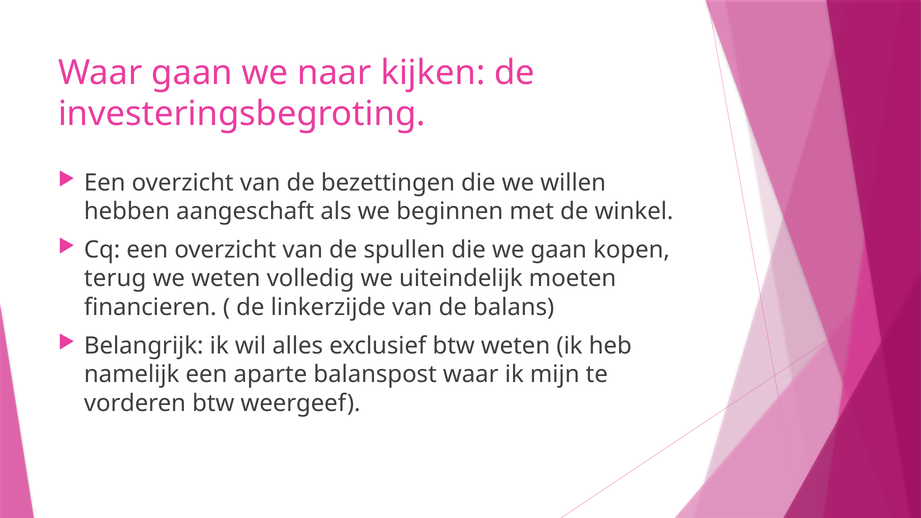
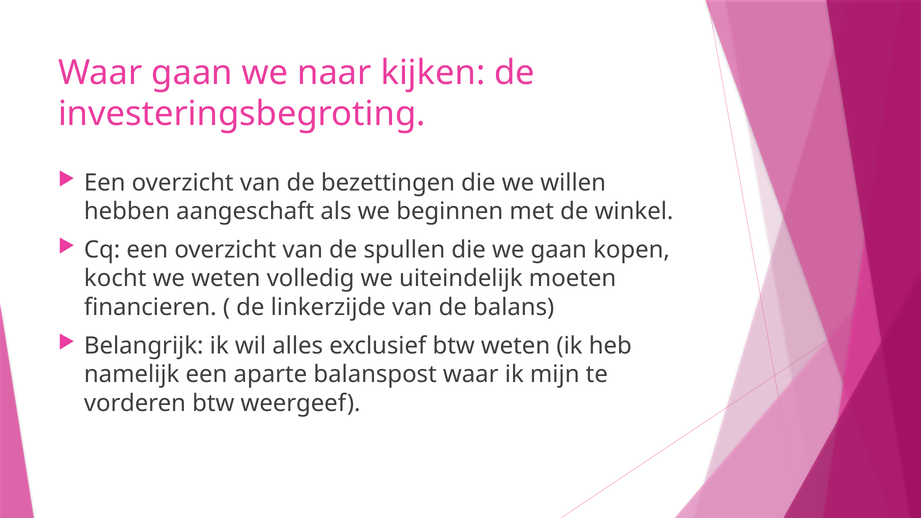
terug: terug -> kocht (115, 279)
